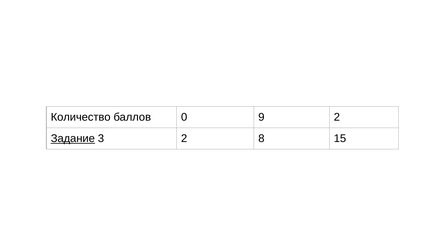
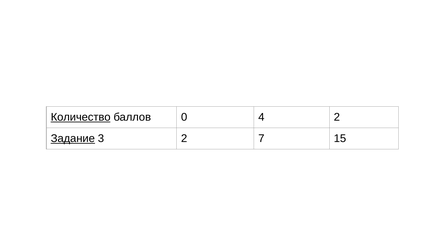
Количество underline: none -> present (81, 117)
9: 9 -> 4 (261, 117)
8: 8 -> 7 (261, 139)
